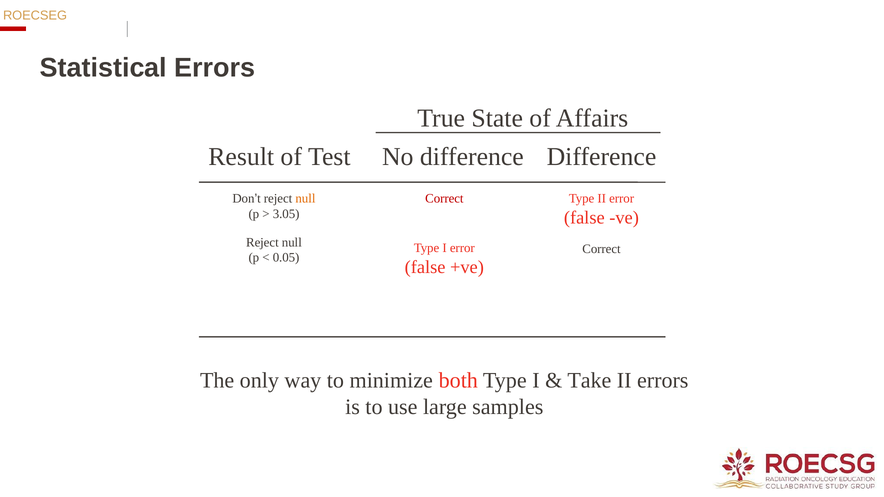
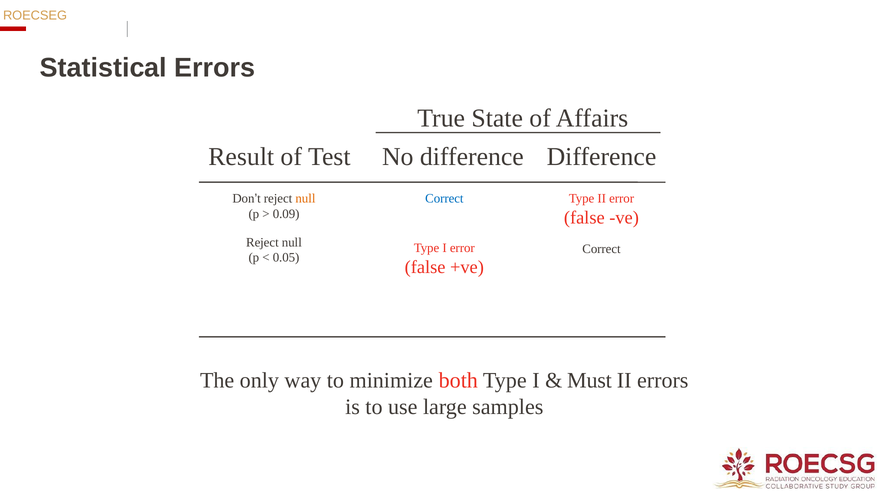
Correct colour: red -> blue (444, 199)
3.05: 3.05 -> 0.09 (286, 214)
Take: Take -> Must (589, 380)
